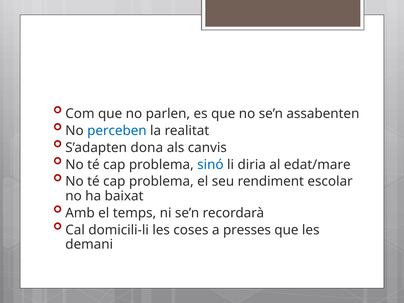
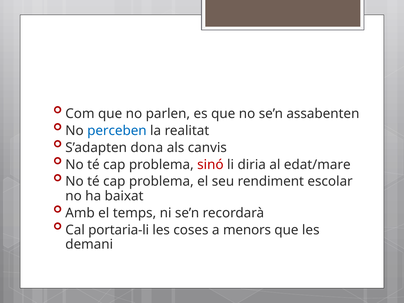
sinó colour: blue -> red (210, 165)
domicili-li: domicili-li -> portaria-li (119, 230)
presses: presses -> menors (247, 230)
